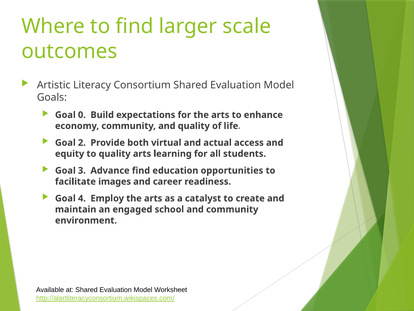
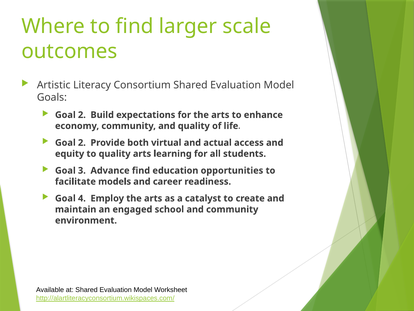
0: 0 -> 2 (82, 115)
images: images -> models (115, 181)
